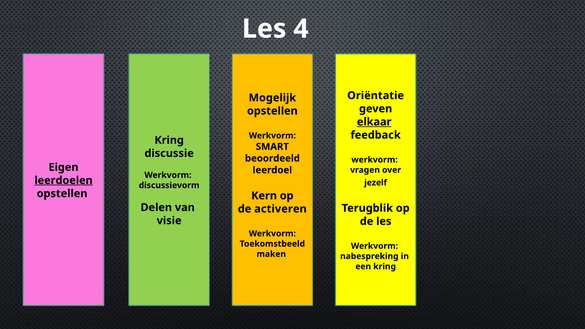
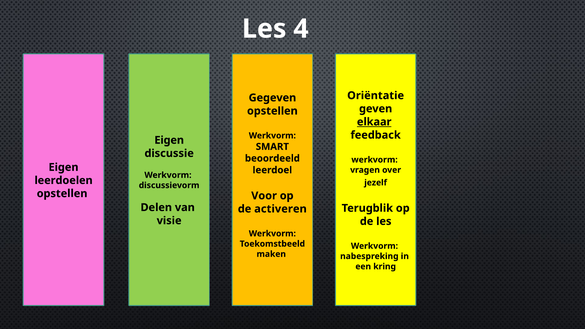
Mogelijk: Mogelijk -> Gegeven (272, 98)
Kring: Kring -> Eigen (169, 140)
leerdoelen underline: present -> none (64, 180)
Kern: Kern -> Voor (264, 196)
